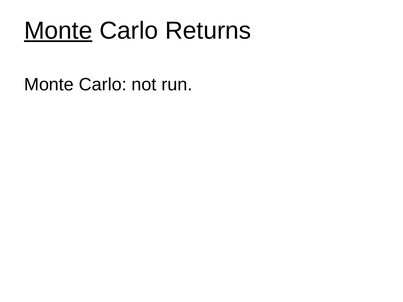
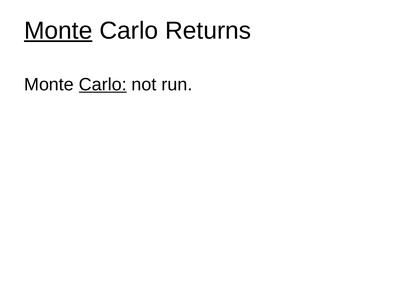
Carlo underline: none -> present (103, 85)
